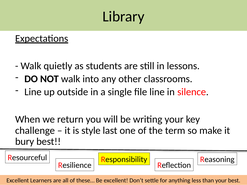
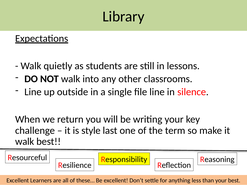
bury: bury -> walk (25, 142)
